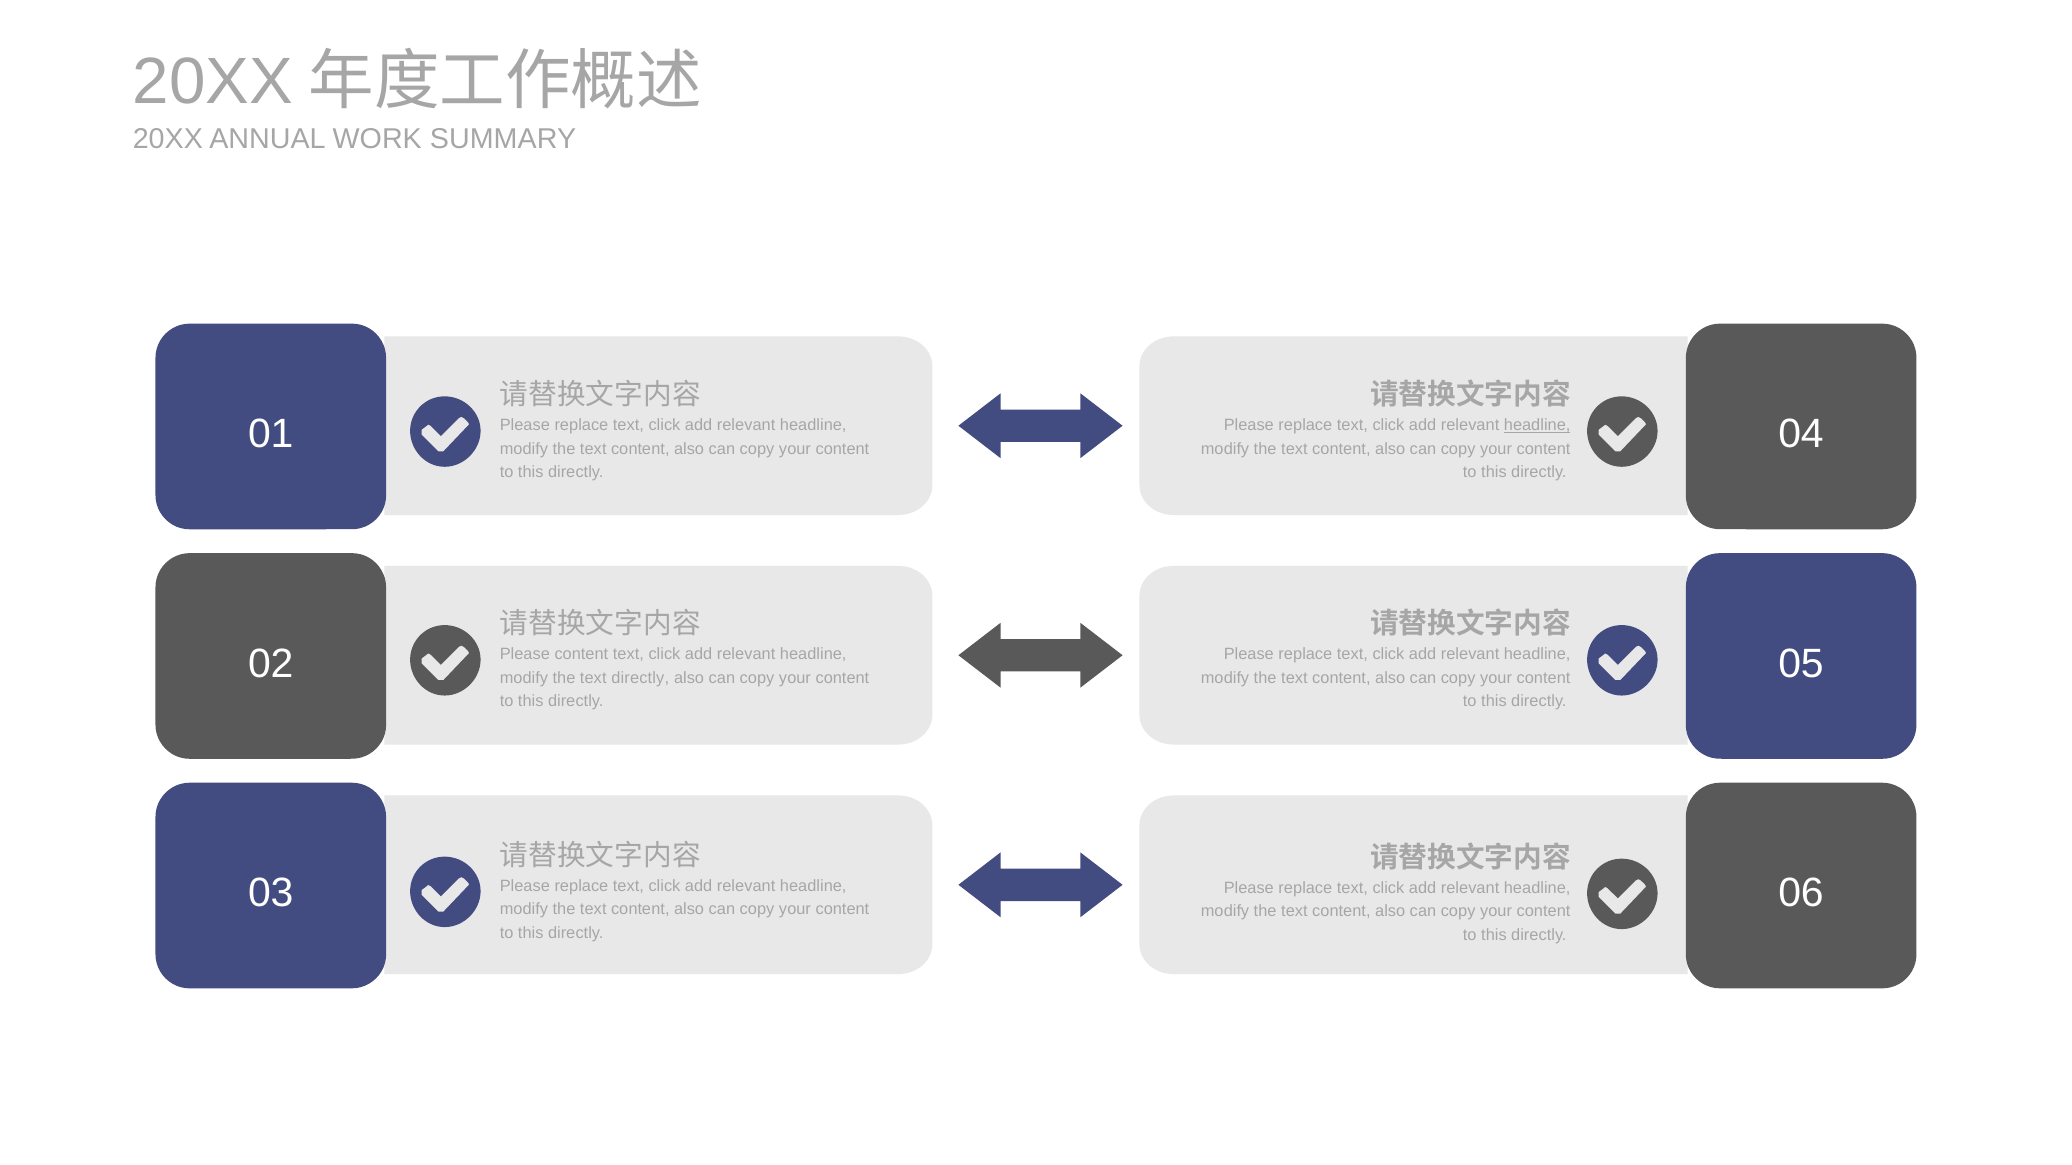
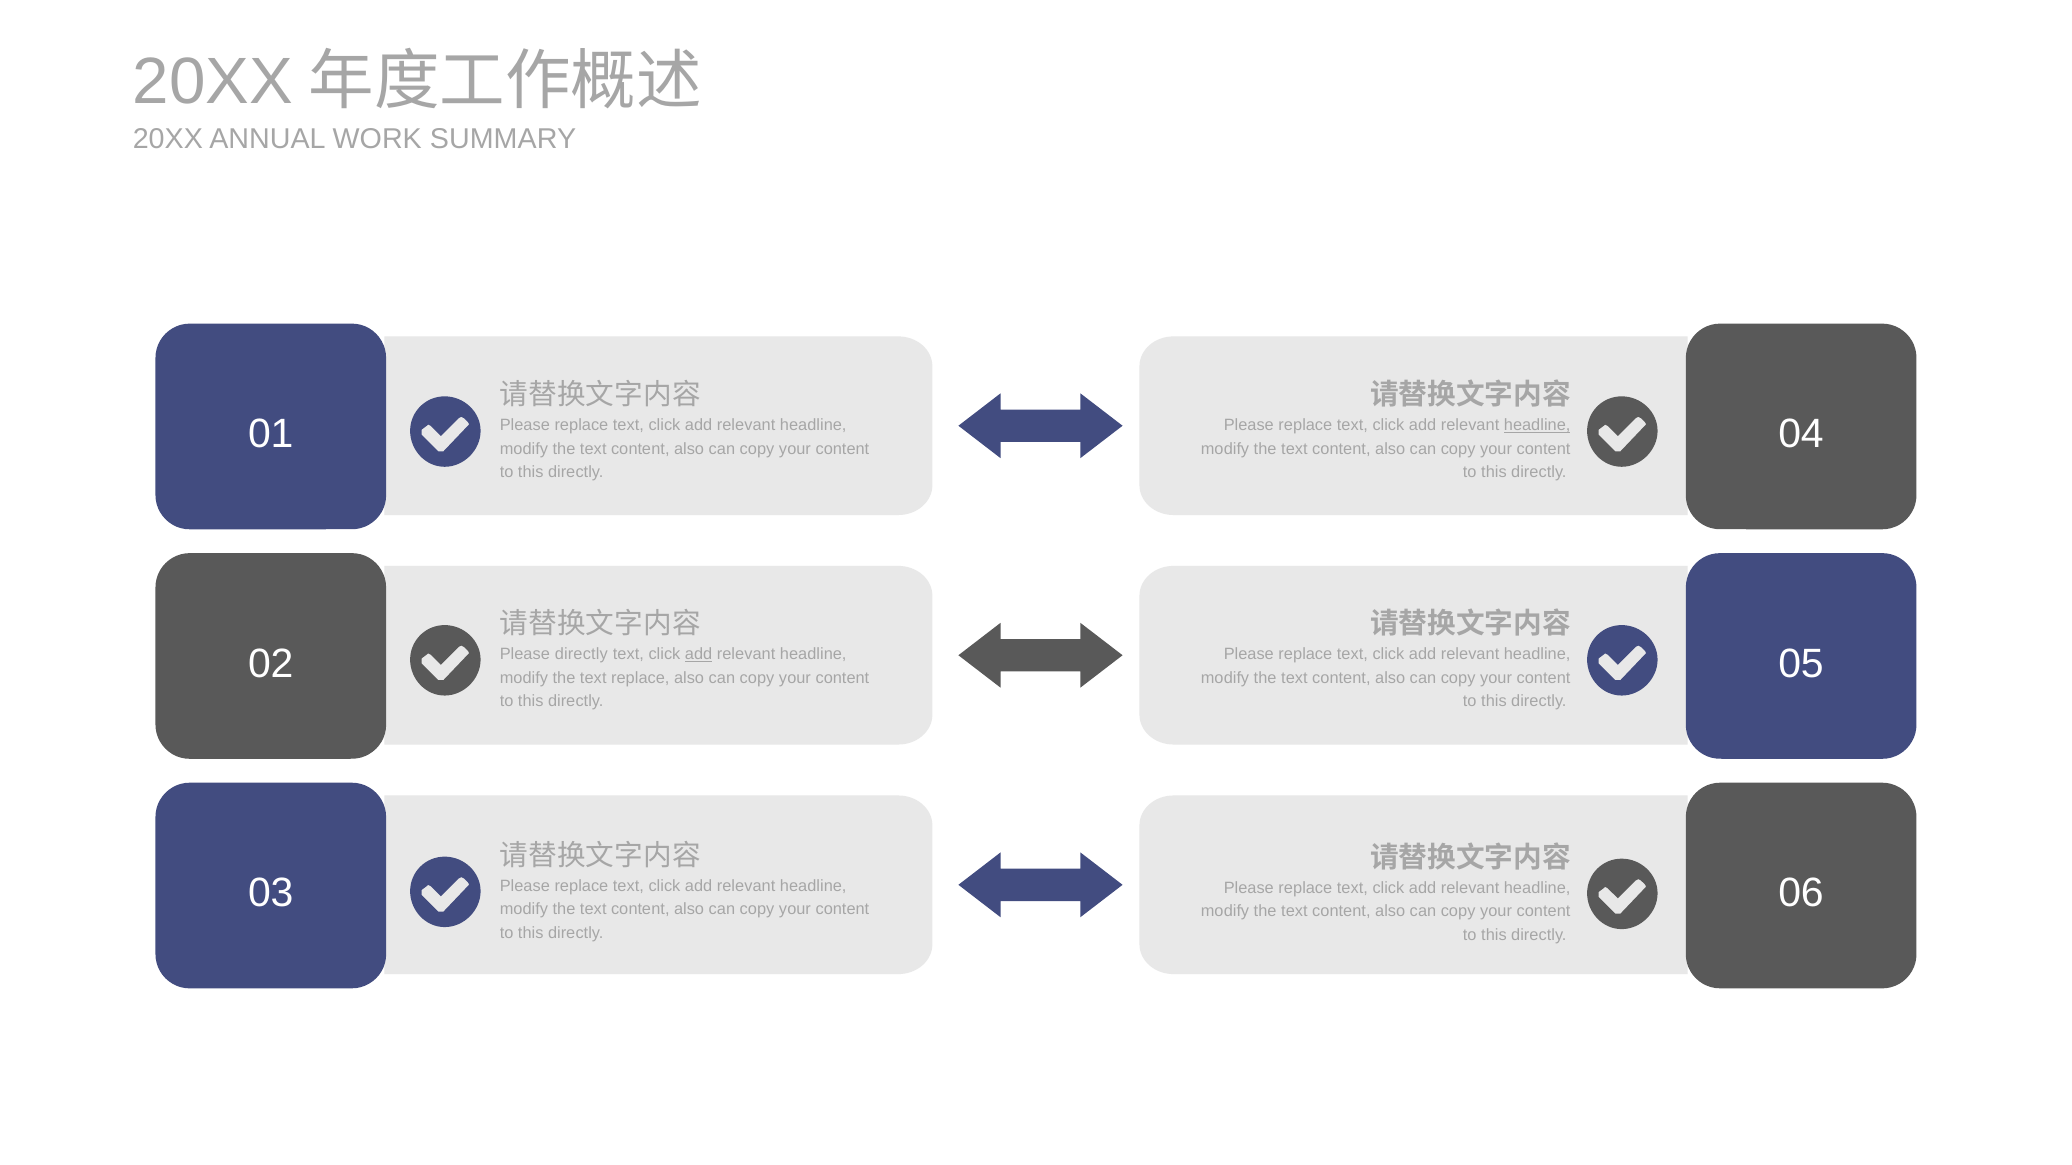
Please content: content -> directly (581, 654)
add underline: none -> present (699, 654)
text directly: directly -> replace (640, 678)
